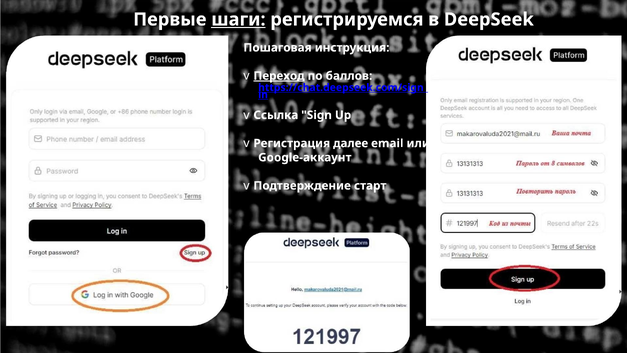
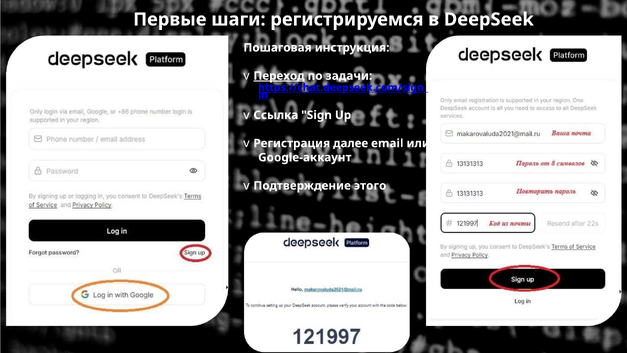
шаги underline: present -> none (238, 19)
баллов: баллов -> задачи (349, 76)
старт: старт -> этого (370, 186)
